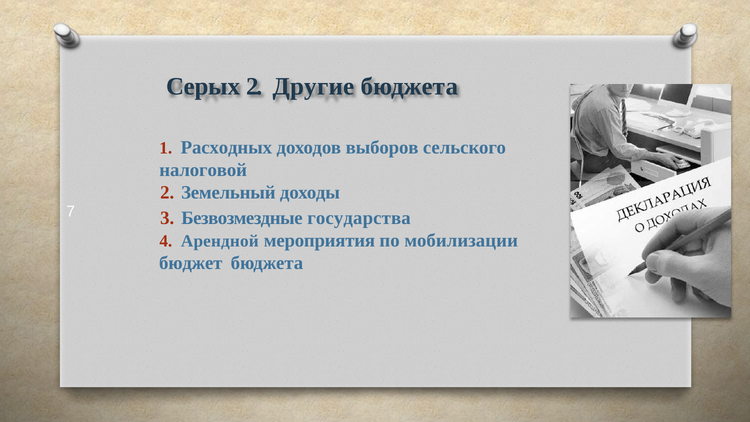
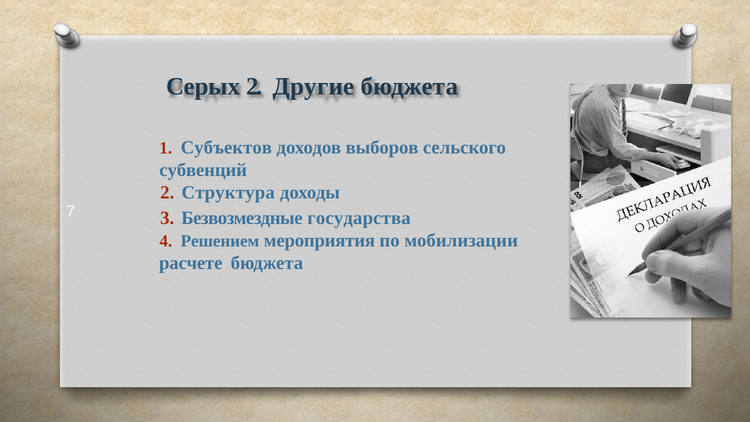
Расходных: Расходных -> Субъектов (226, 148)
налоговой: налоговой -> субвенций (203, 170)
Земельный: Земельный -> Структура (228, 193)
Арендной: Арендной -> Решением (220, 241)
бюджет: бюджет -> расчете (191, 263)
